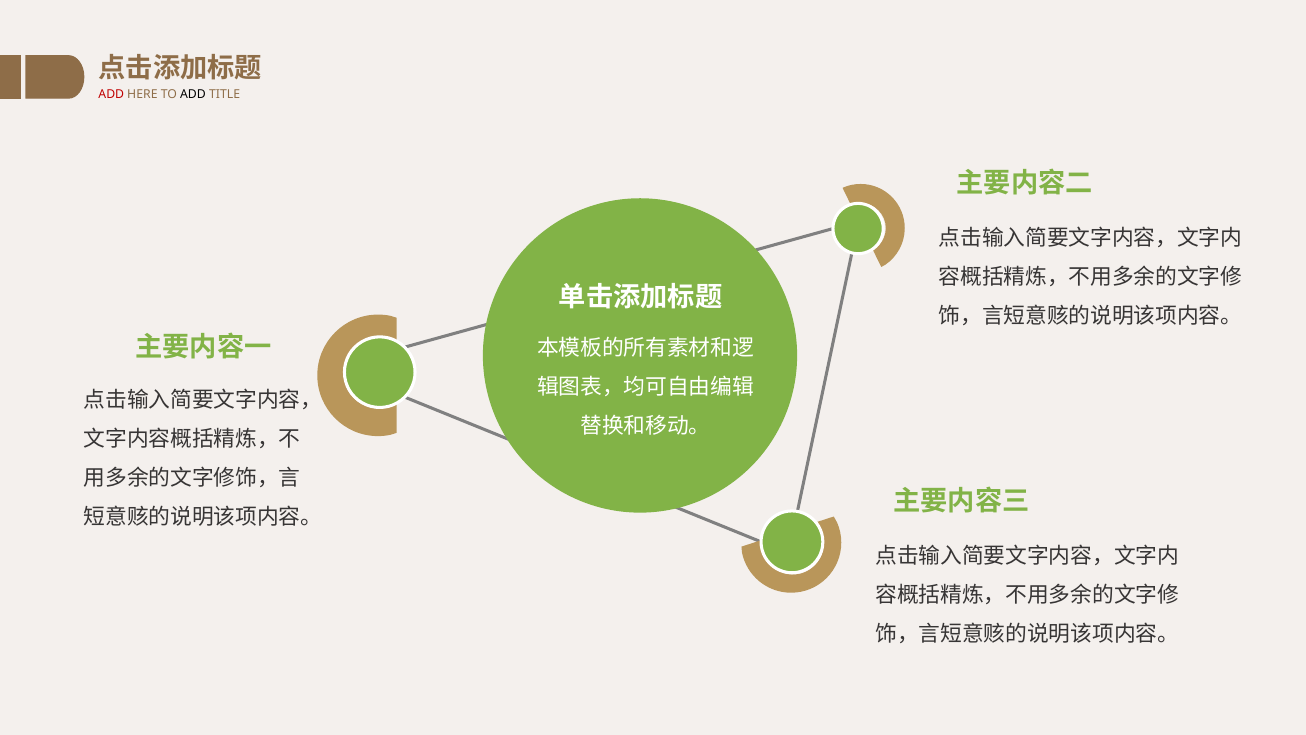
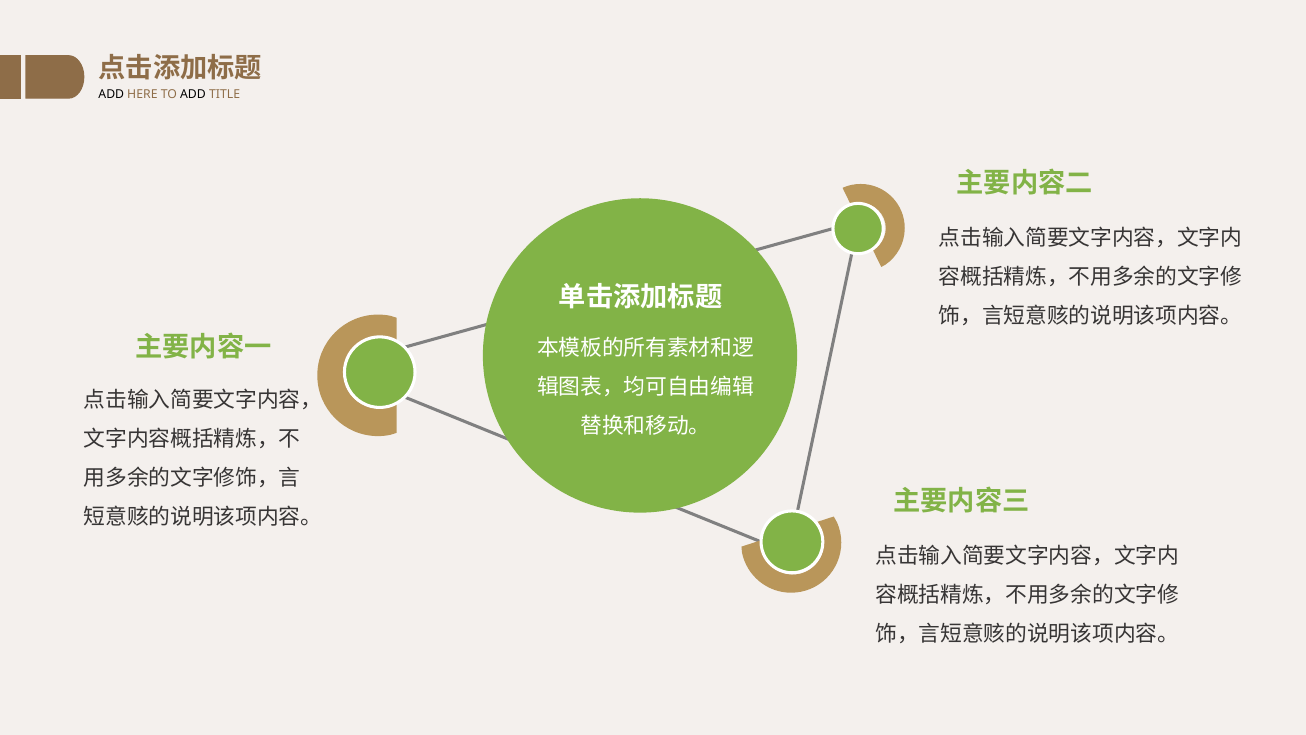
ADD colour: red -> black (111, 95)
